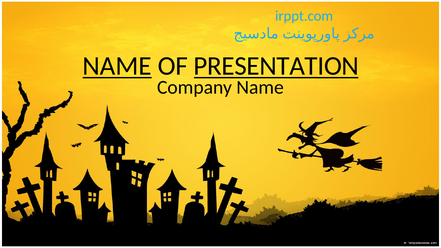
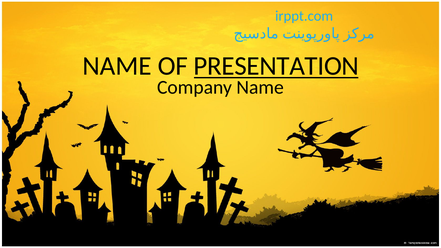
NAME underline: present -> none (117, 66)
